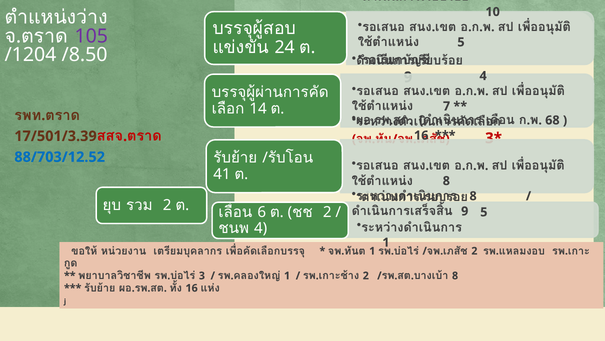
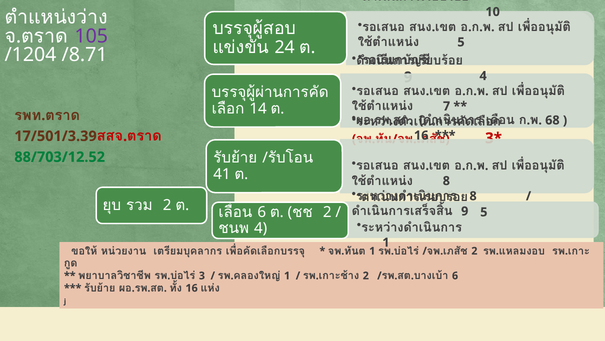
/8.50: /8.50 -> /8.71 (84, 55)
88/703/12.52 colour: blue -> green (60, 157)
8: 8 -> 6 (455, 275)
